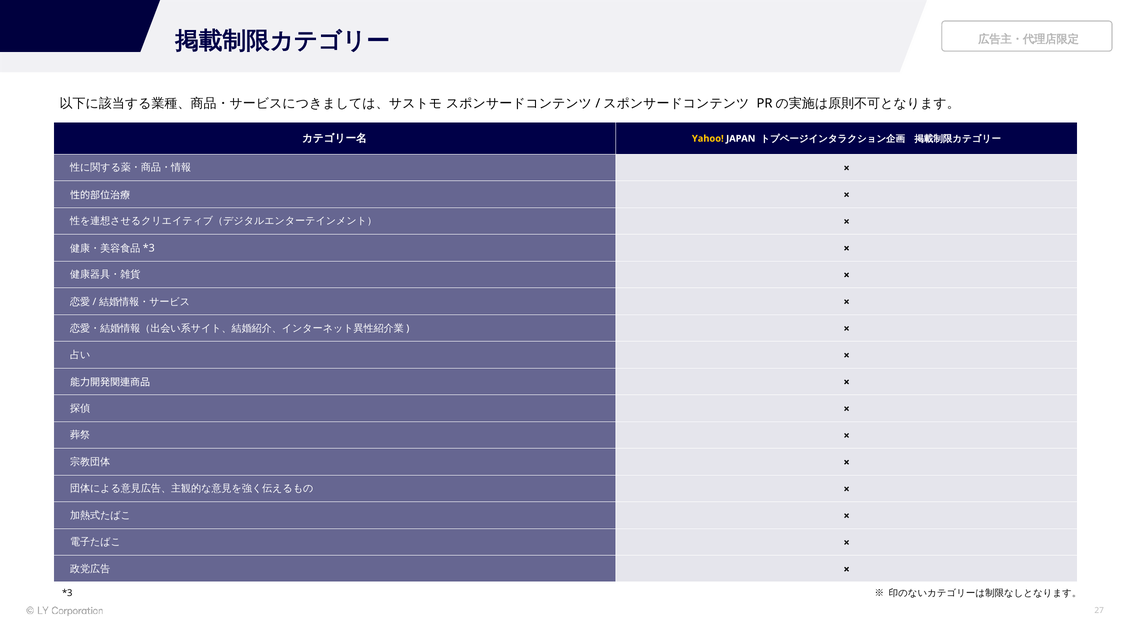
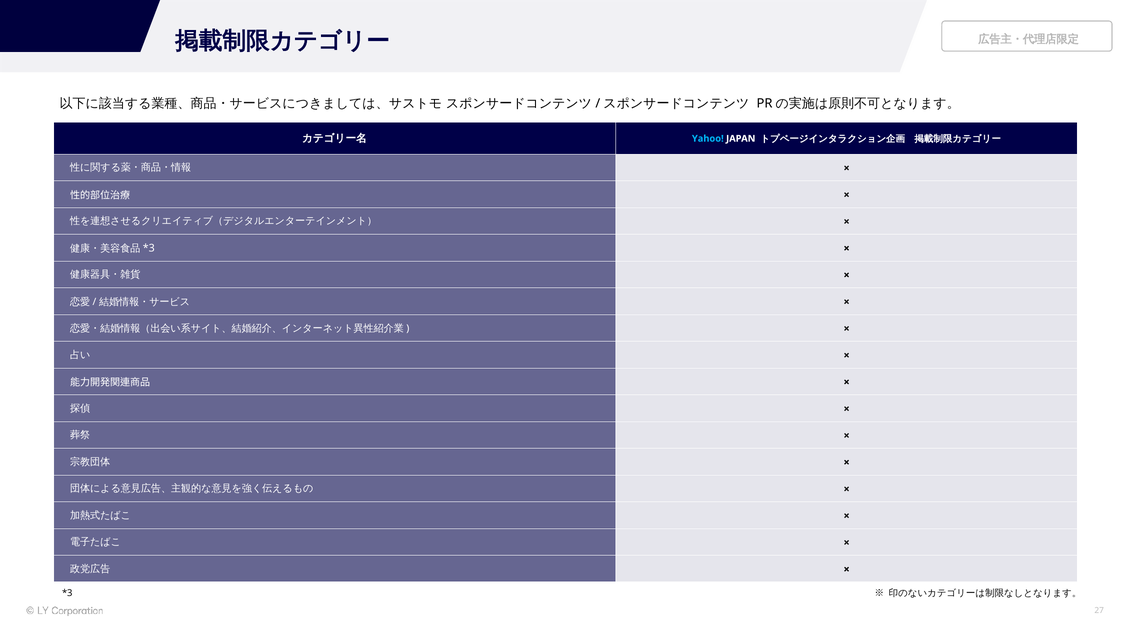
Yahoo colour: yellow -> light blue (708, 139)
